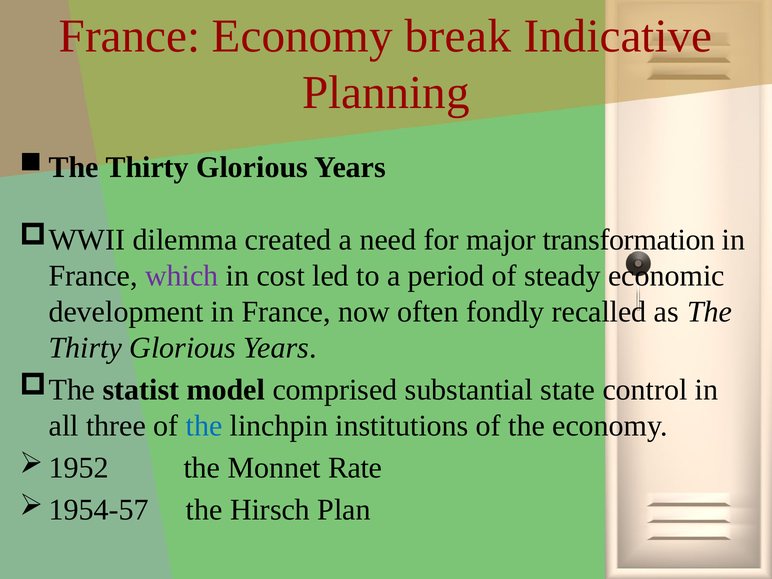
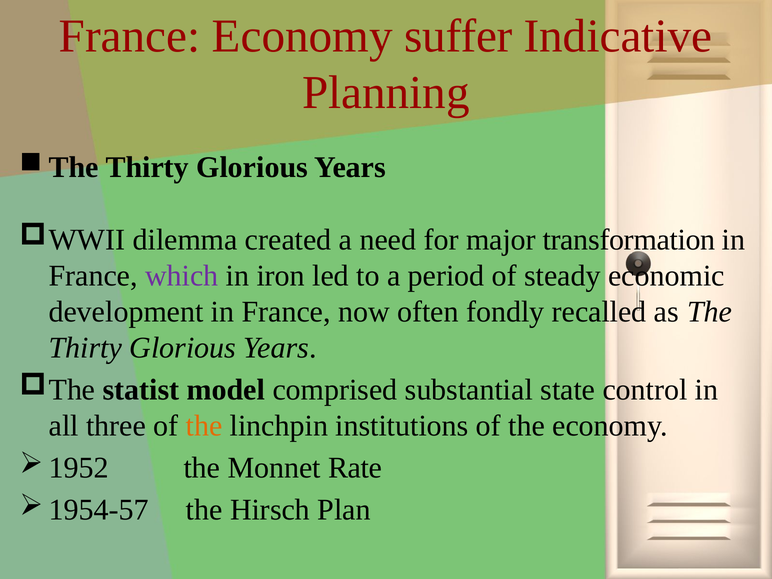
break: break -> suffer (458, 36)
cost: cost -> iron (281, 276)
the colour: blue -> orange (204, 426)
